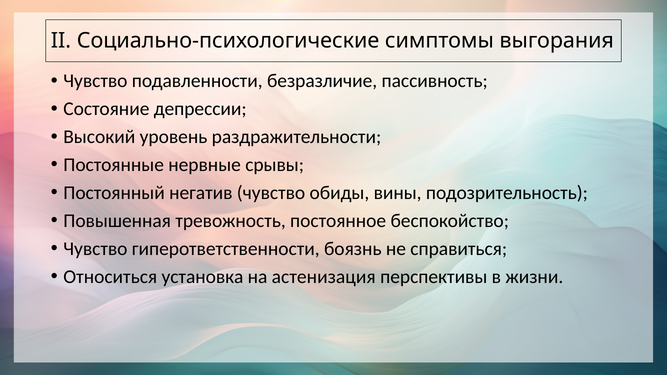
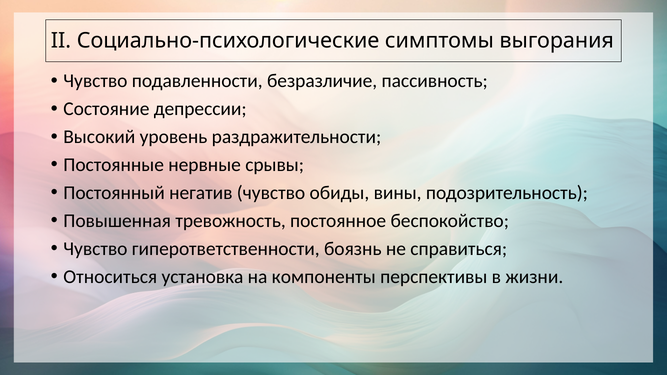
астенизация: астенизация -> компоненты (324, 277)
